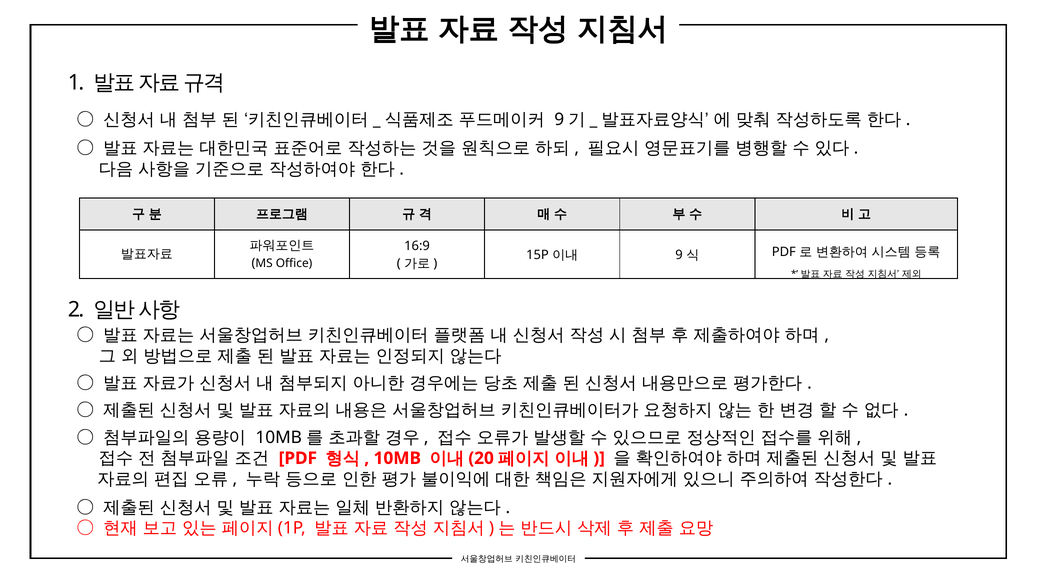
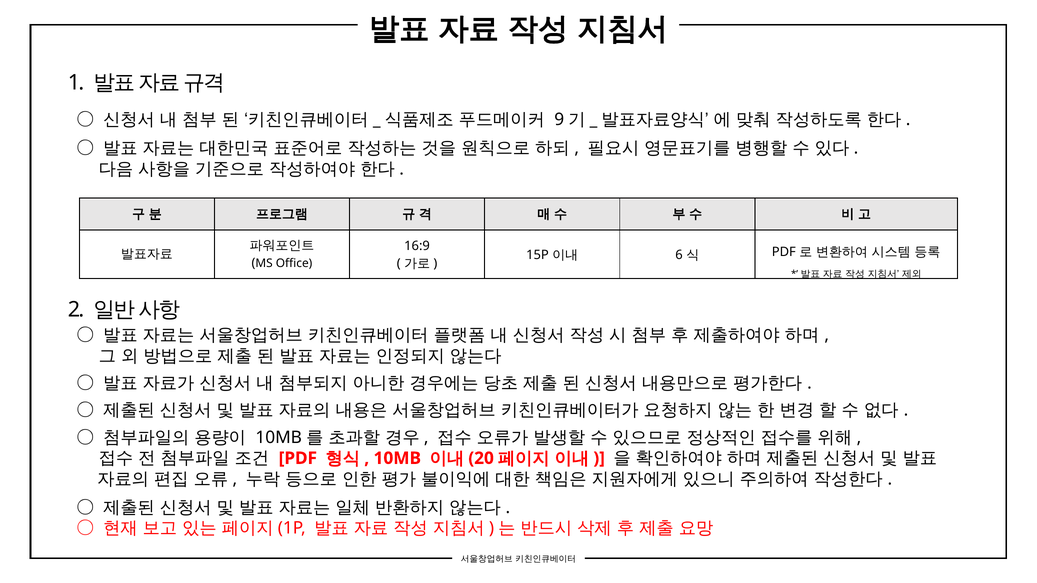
9: 9 -> 6 (679, 255)
